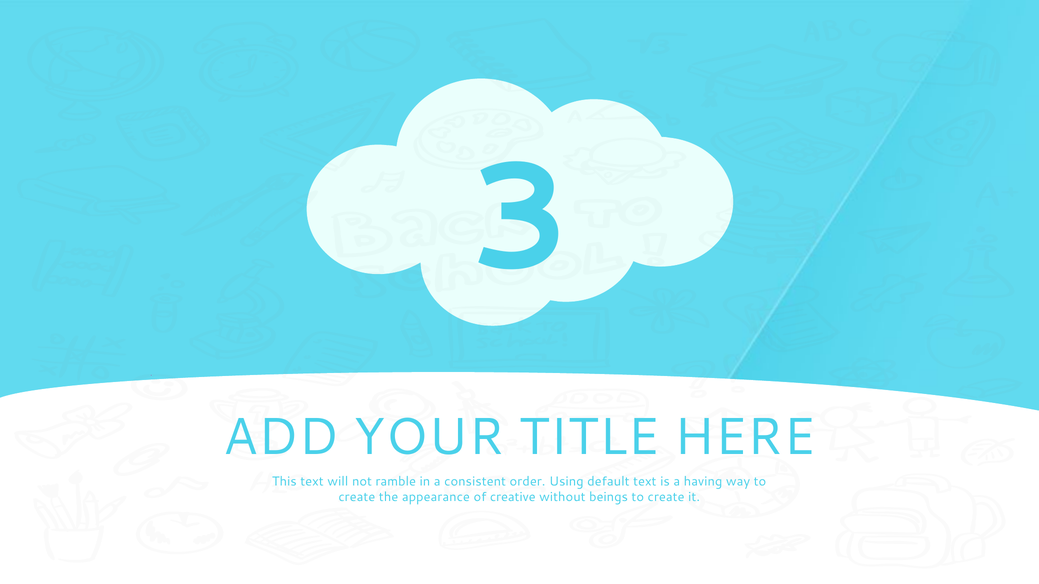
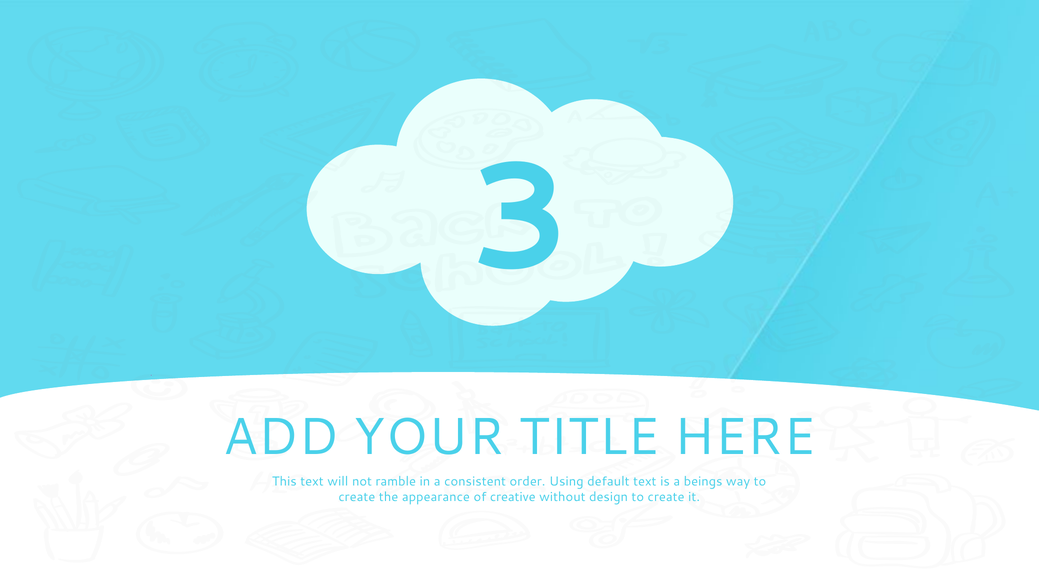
having: having -> beings (703, 482)
beings: beings -> design (609, 497)
